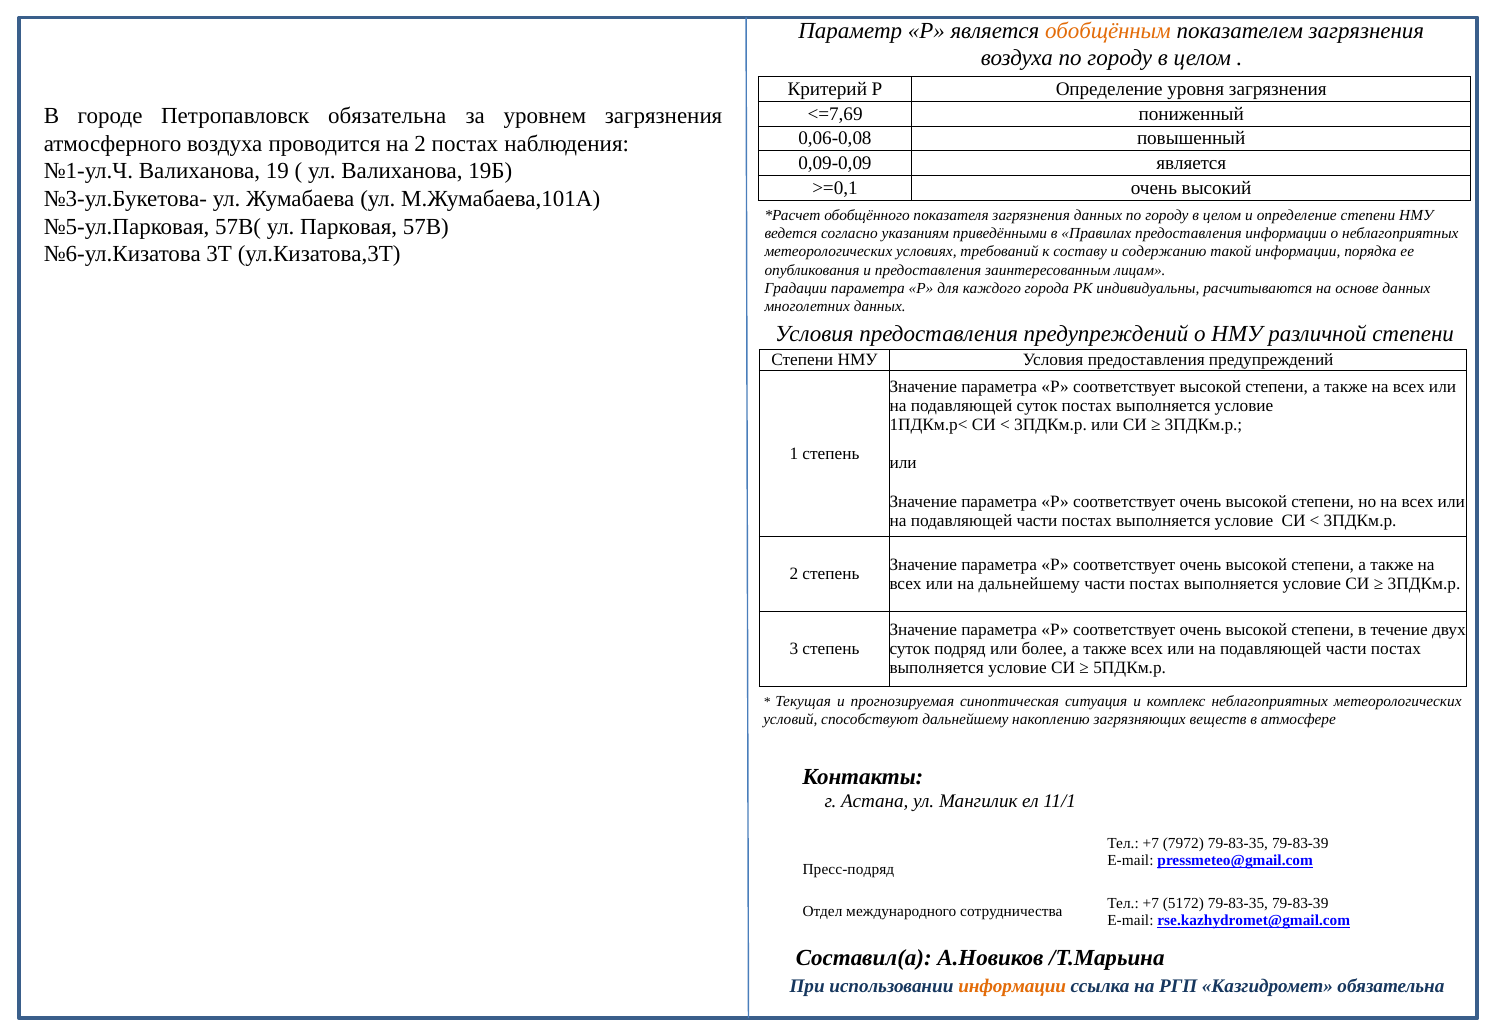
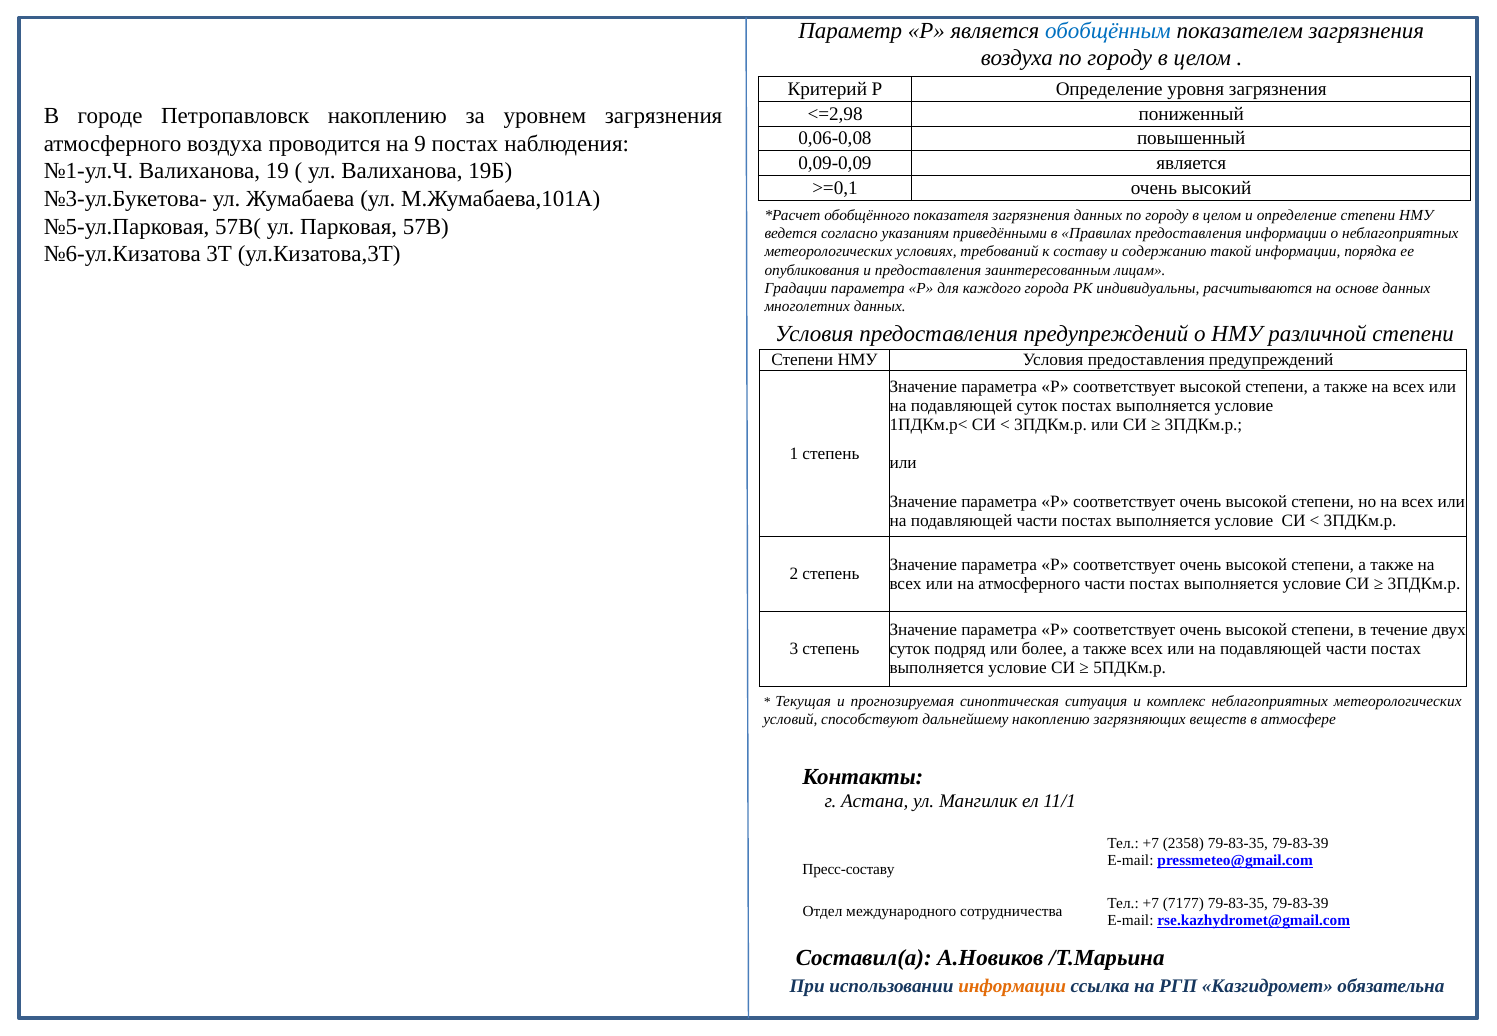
обобщённым colour: orange -> blue (1108, 31)
<=7,69: <=7,69 -> <=2,98 (835, 114)
Петропавловск обязательна: обязательна -> накоплению (387, 116)
на 2: 2 -> 9 (420, 144)
на дальнейшему: дальнейшему -> атмосферного (1029, 584)
7972: 7972 -> 2358 (1183, 844)
Пресс-подряд: Пресс-подряд -> Пресс-составу (849, 869)
5172: 5172 -> 7177 (1183, 904)
